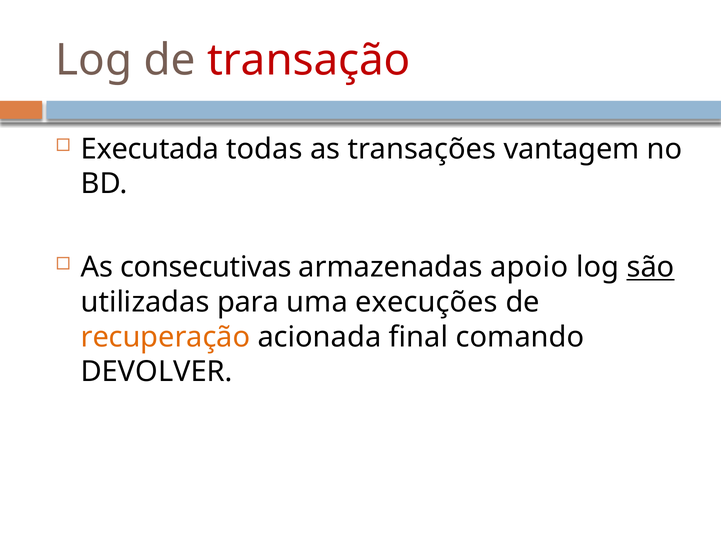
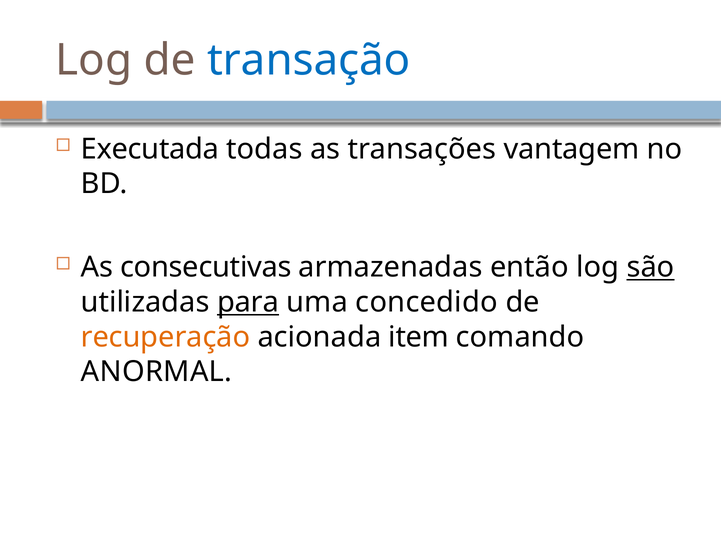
transação colour: red -> blue (309, 60)
apoio: apoio -> então (529, 268)
para underline: none -> present (248, 303)
execuções: execuções -> concedido (427, 303)
final: final -> item (419, 337)
DEVOLVER: DEVOLVER -> ANORMAL (157, 372)
